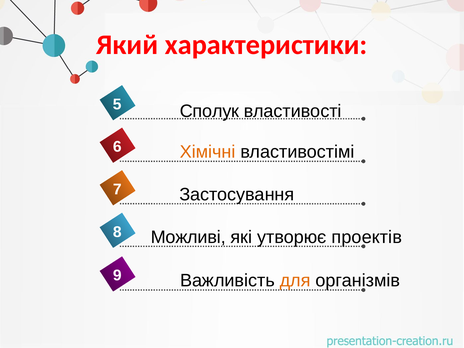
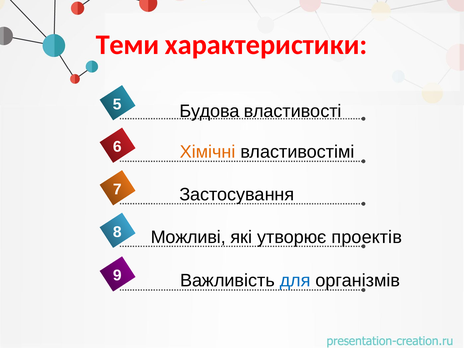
Який: Який -> Теми (127, 45)
Сполук: Сполук -> Будова (209, 111)
для colour: orange -> blue (295, 281)
